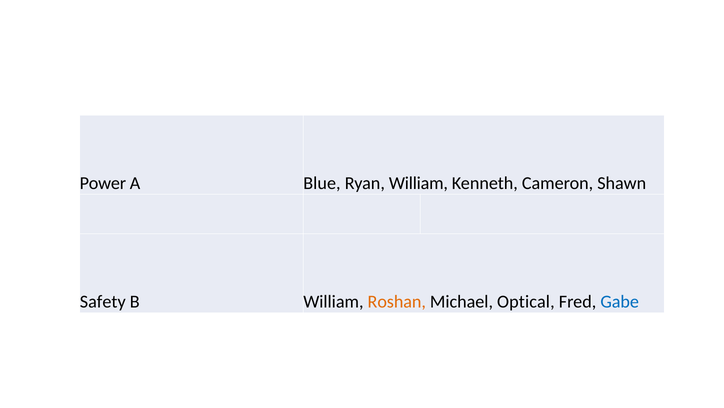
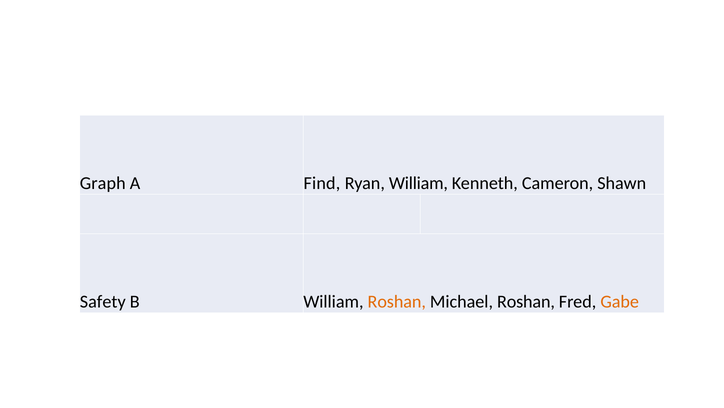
Power: Power -> Graph (103, 183)
Blue: Blue -> Find (322, 183)
Michael Optical: Optical -> Roshan (526, 301)
Gabe colour: blue -> orange (620, 301)
